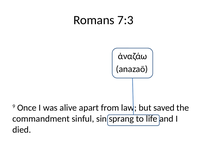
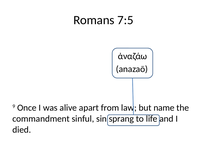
7:3: 7:3 -> 7:5 (125, 20)
saved: saved -> name (164, 108)
